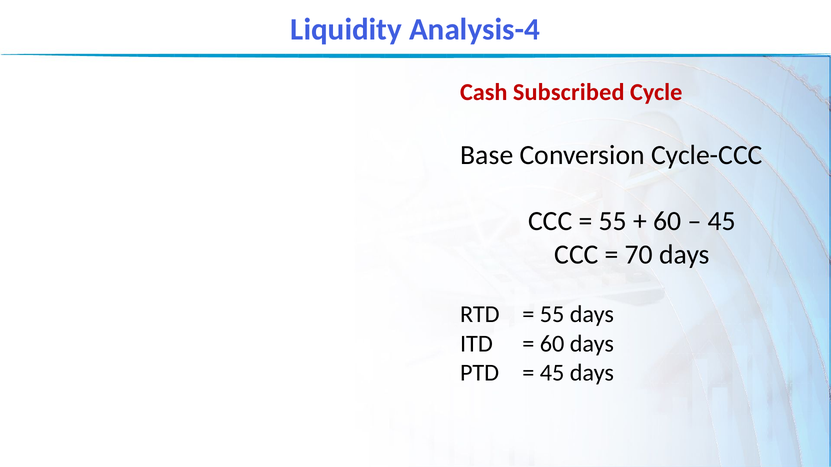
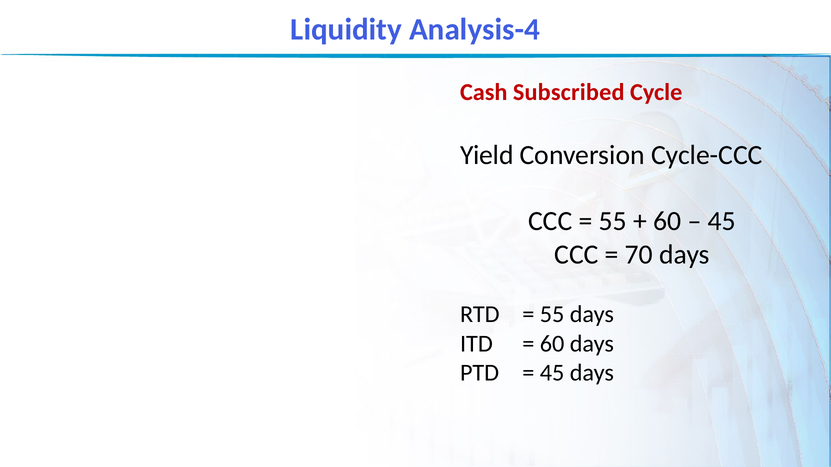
Base: Base -> Yield (487, 155)
